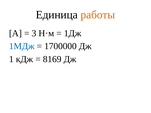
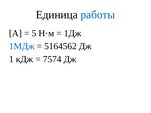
работы colour: orange -> blue (98, 15)
3: 3 -> 5 (34, 33)
1700000: 1700000 -> 5164562 (60, 46)
8169: 8169 -> 7574 (52, 59)
